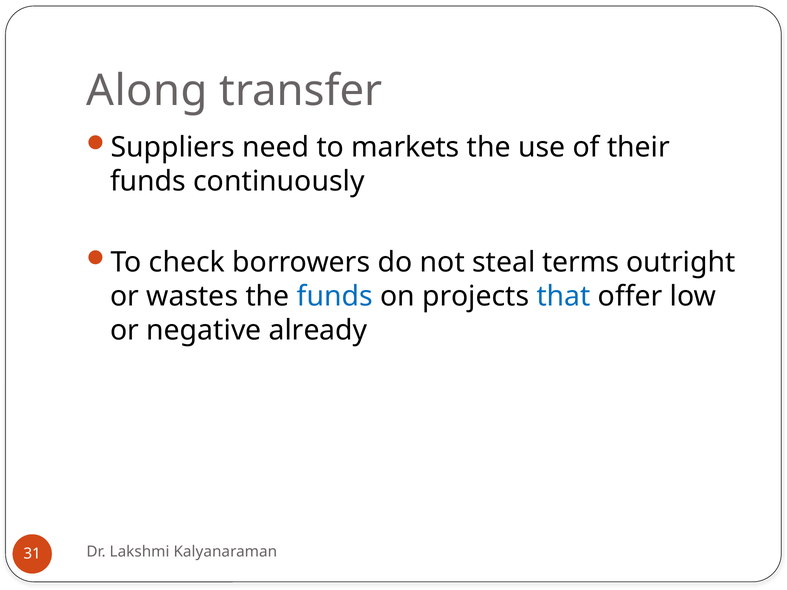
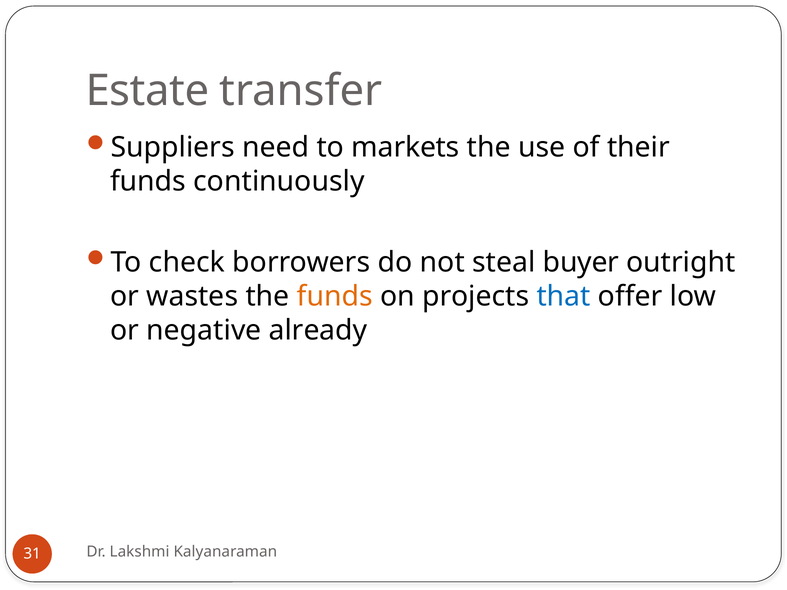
Along: Along -> Estate (147, 91)
terms: terms -> buyer (581, 262)
funds colour: blue -> orange (335, 297)
